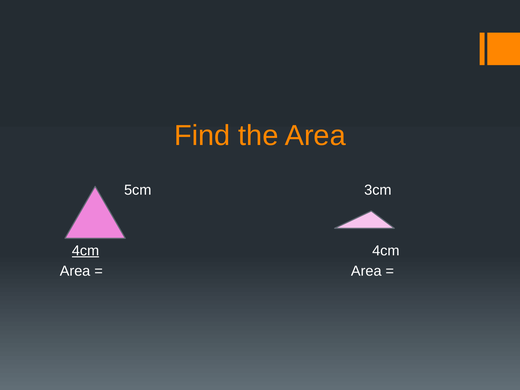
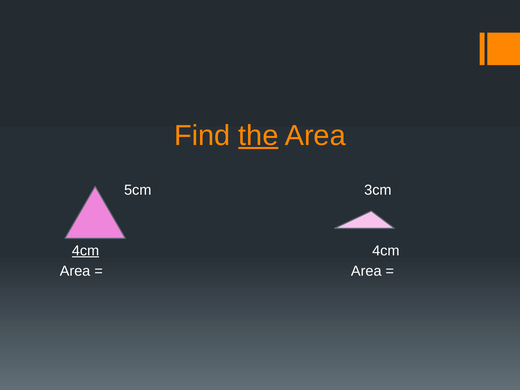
the underline: none -> present (258, 136)
